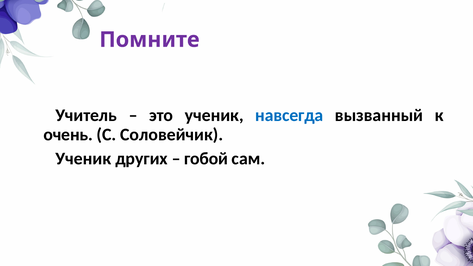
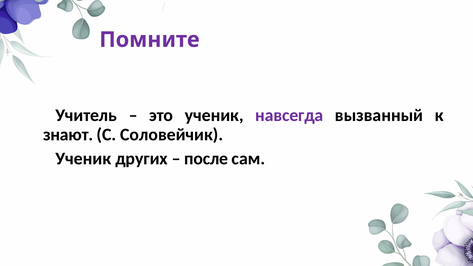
навсегда colour: blue -> purple (289, 115)
очень: очень -> знают (68, 135)
гобой: гобой -> после (206, 159)
